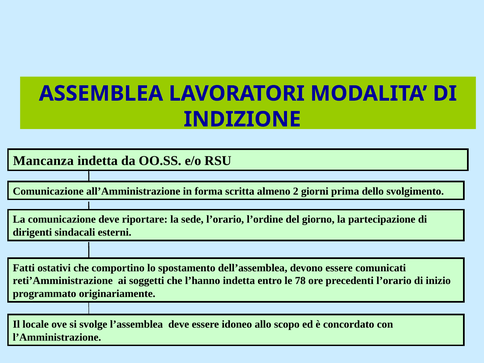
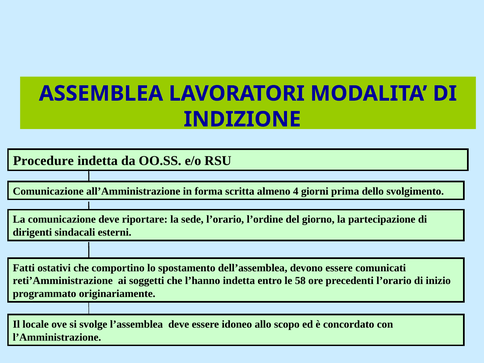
Mancanza: Mancanza -> Procedure (43, 161)
2: 2 -> 4 (296, 191)
78: 78 -> 58 (300, 281)
